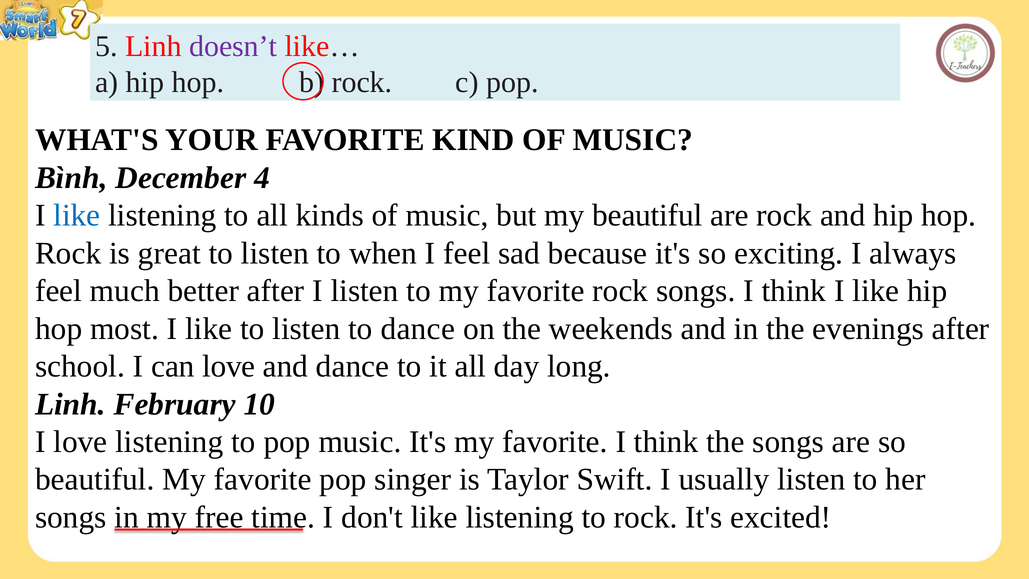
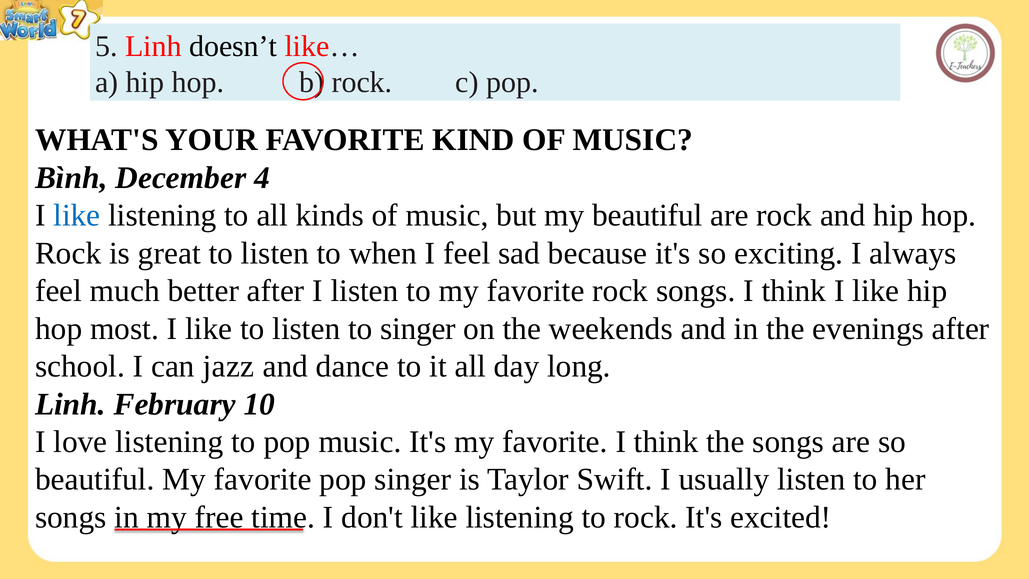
doesn’t colour: purple -> black (233, 46)
to dance: dance -> singer (418, 329)
can love: love -> jazz (229, 366)
